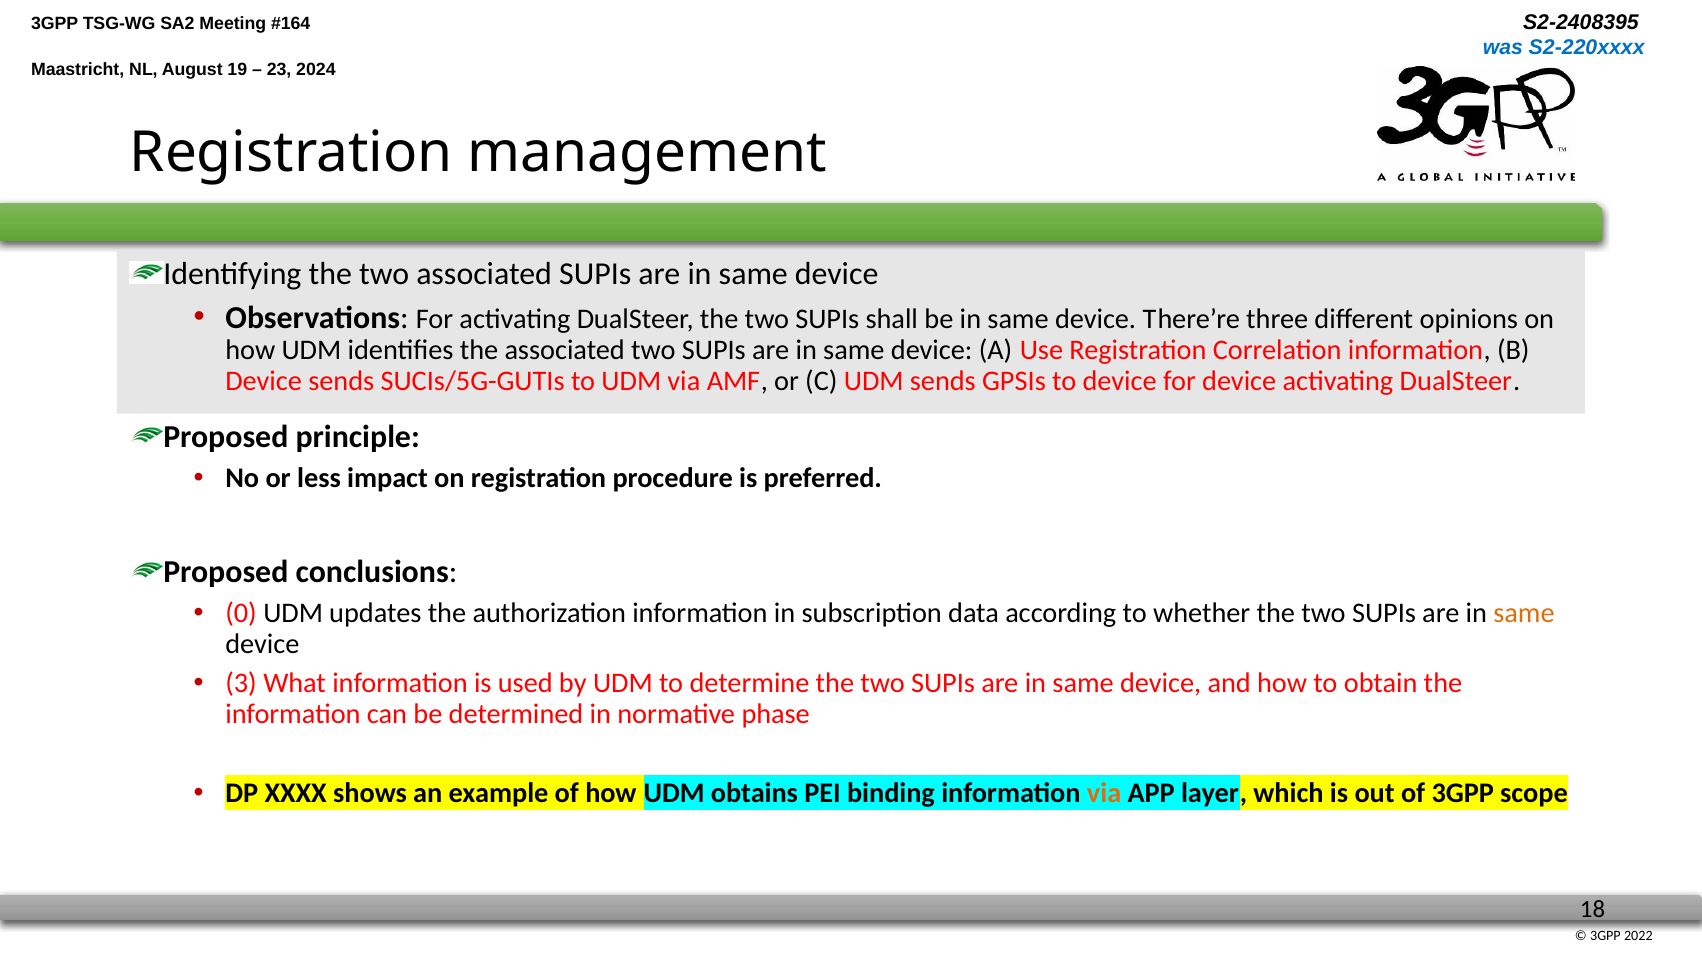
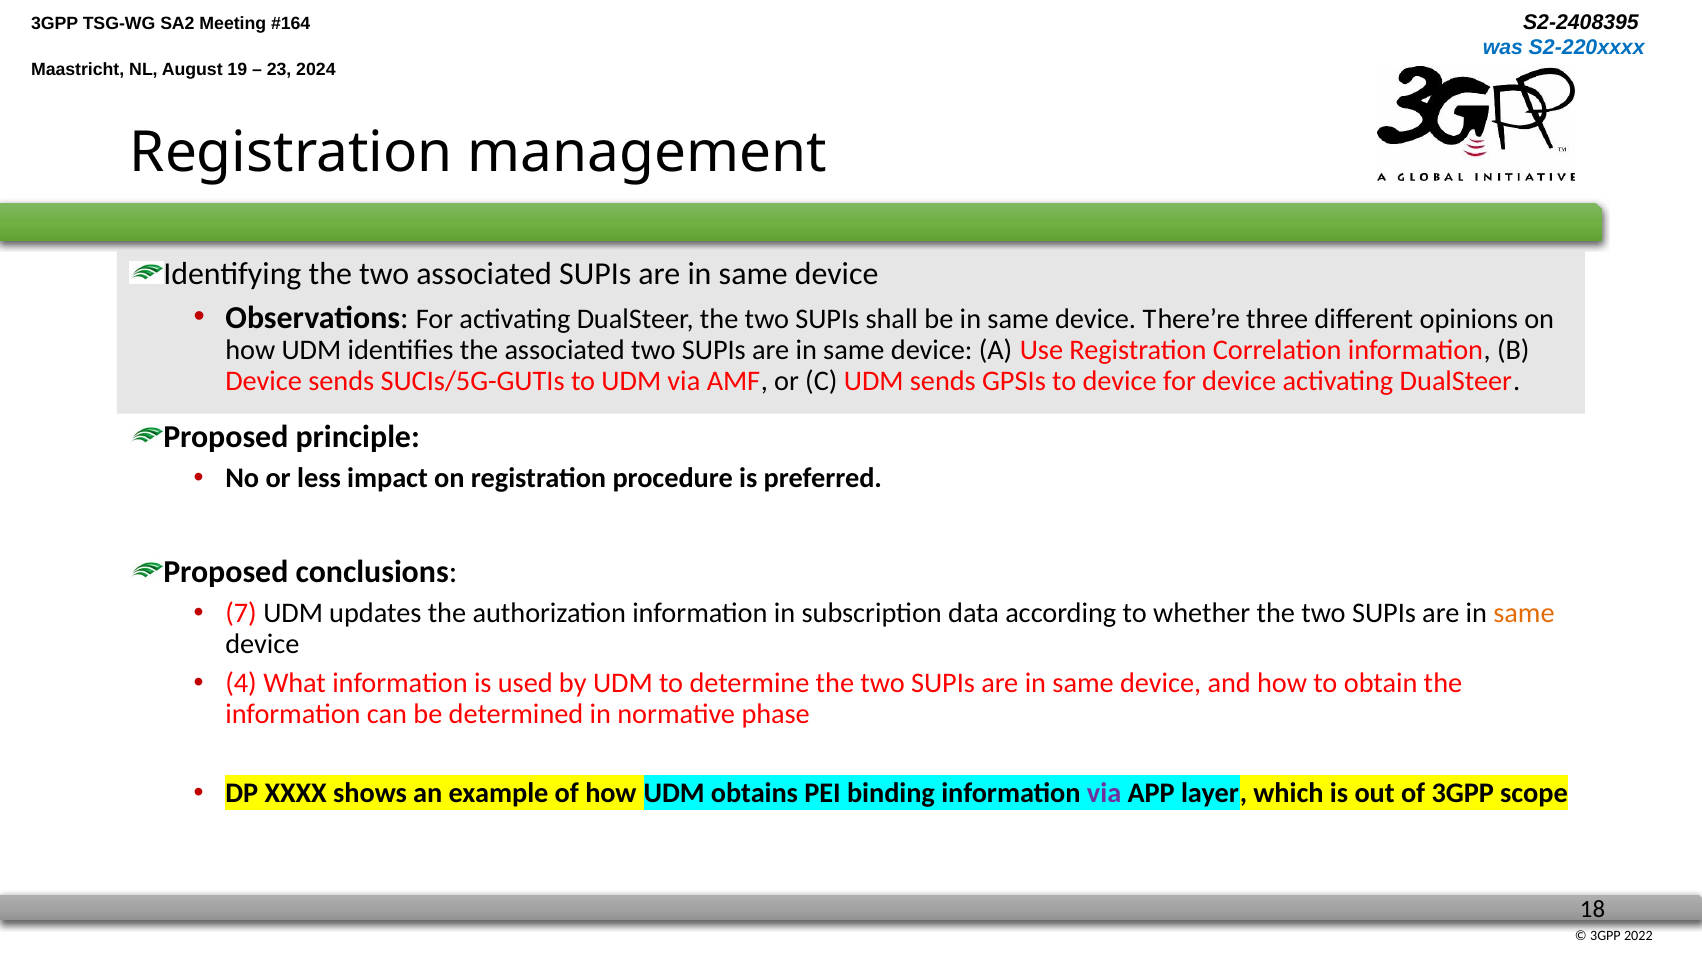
0: 0 -> 7 (241, 614)
3: 3 -> 4 (241, 684)
via colour: orange -> purple (1104, 793)
